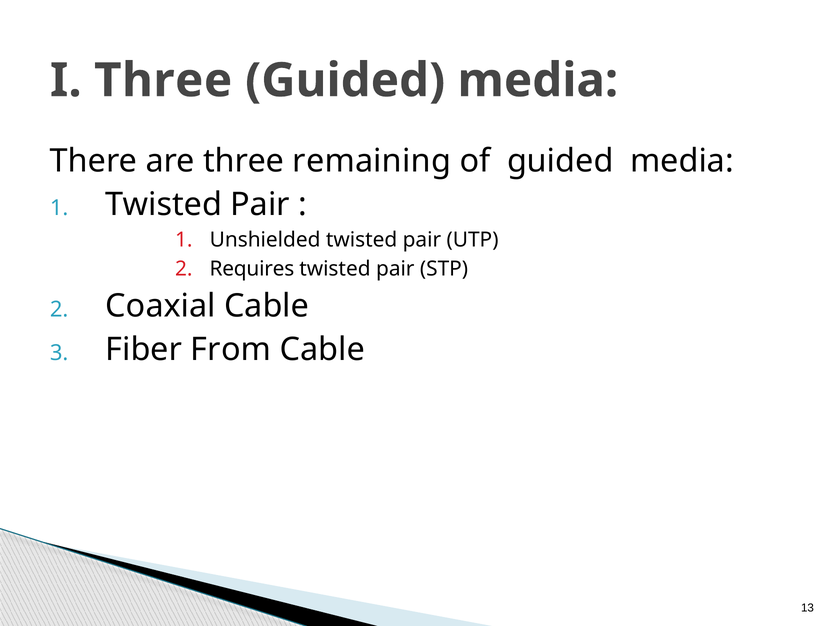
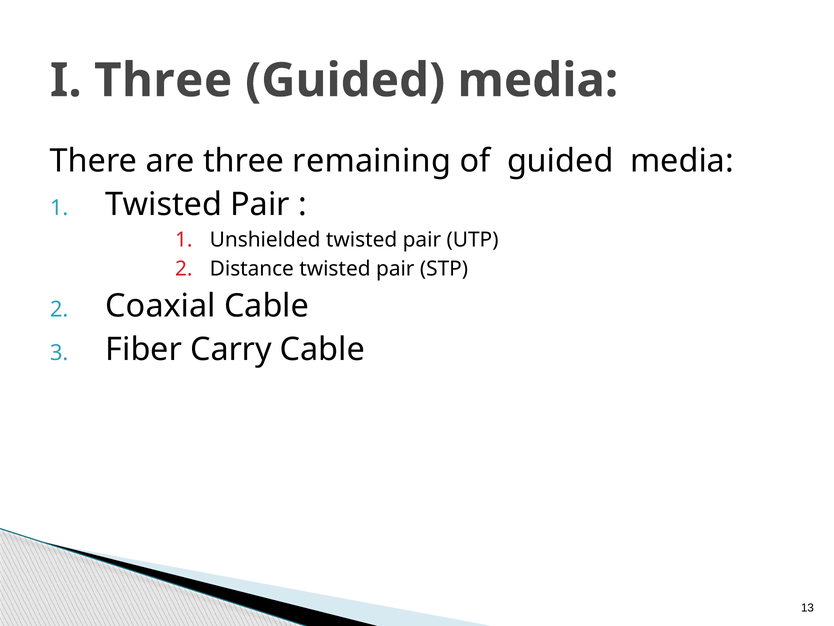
Requires: Requires -> Distance (252, 269)
From: From -> Carry (231, 349)
